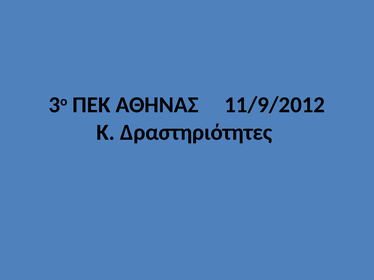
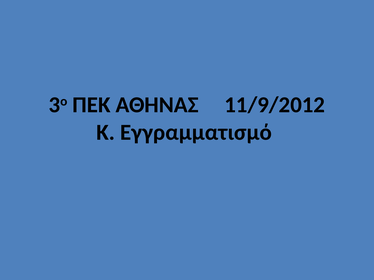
Δραστηριότητες: Δραστηριότητες -> Εγγραμματισμό (196, 133)
